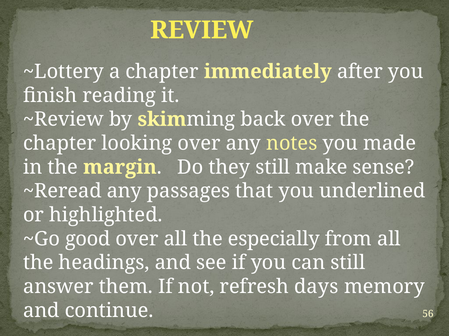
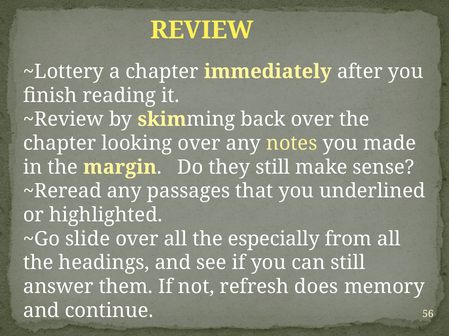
good: good -> slide (88, 239)
days: days -> does (316, 287)
